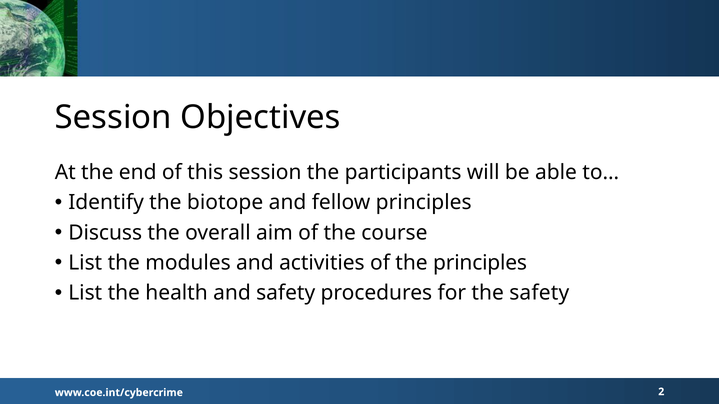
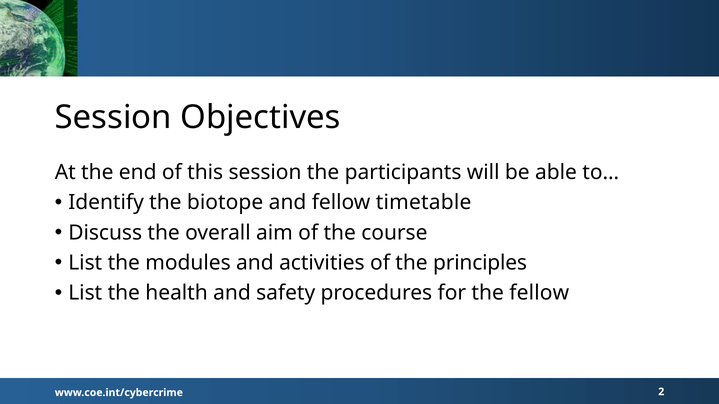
fellow principles: principles -> timetable (424, 203)
the safety: safety -> fellow (539, 293)
